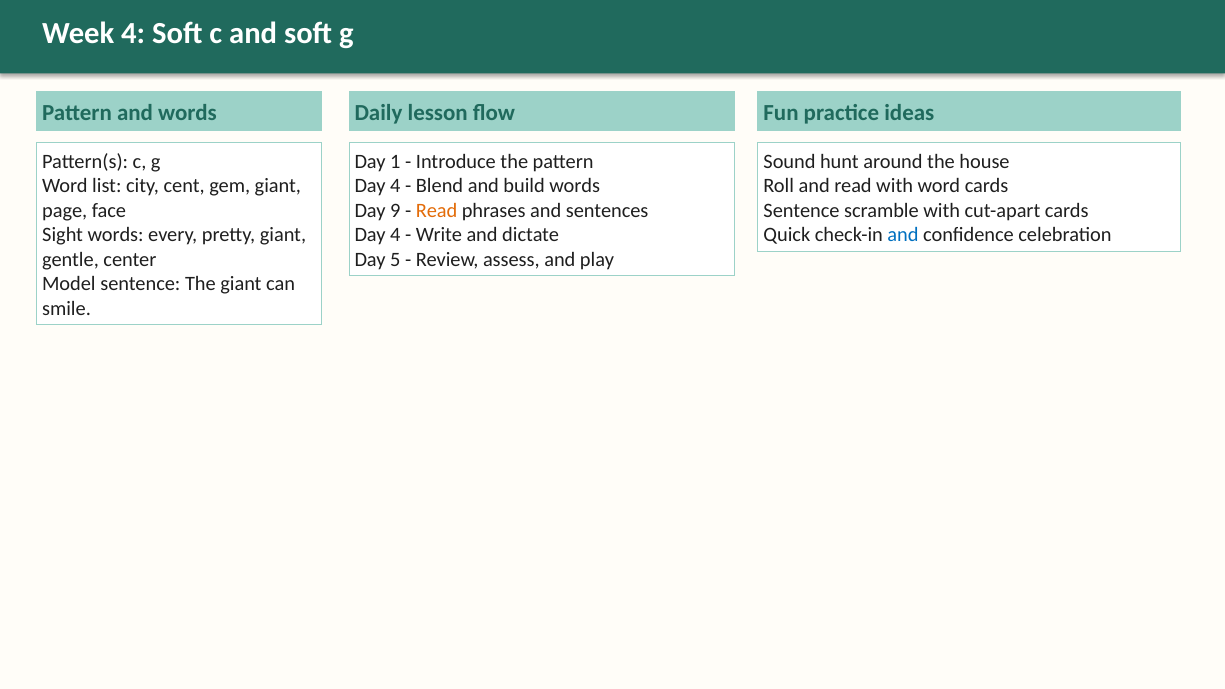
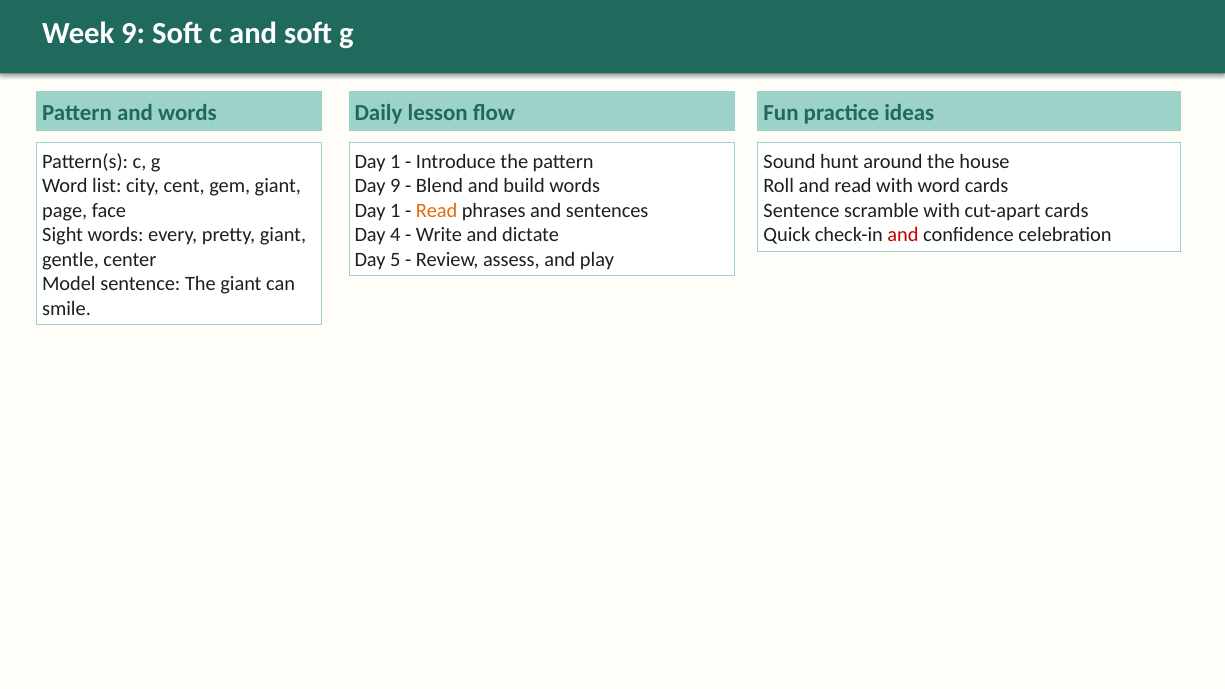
Week 4: 4 -> 9 (133, 33)
4: 4 -> 9 (395, 186)
9: 9 -> 1 (395, 211)
and colour: blue -> red (903, 235)
